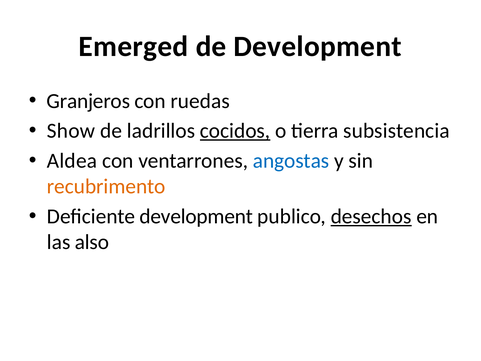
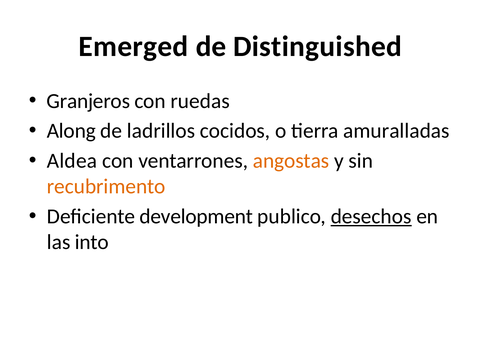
de Development: Development -> Distinguished (317, 47)
Show: Show -> Along (71, 131)
cocidos underline: present -> none (235, 131)
subsistencia: subsistencia -> amuralladas (396, 131)
angostas colour: blue -> orange (291, 161)
also: also -> into (92, 242)
